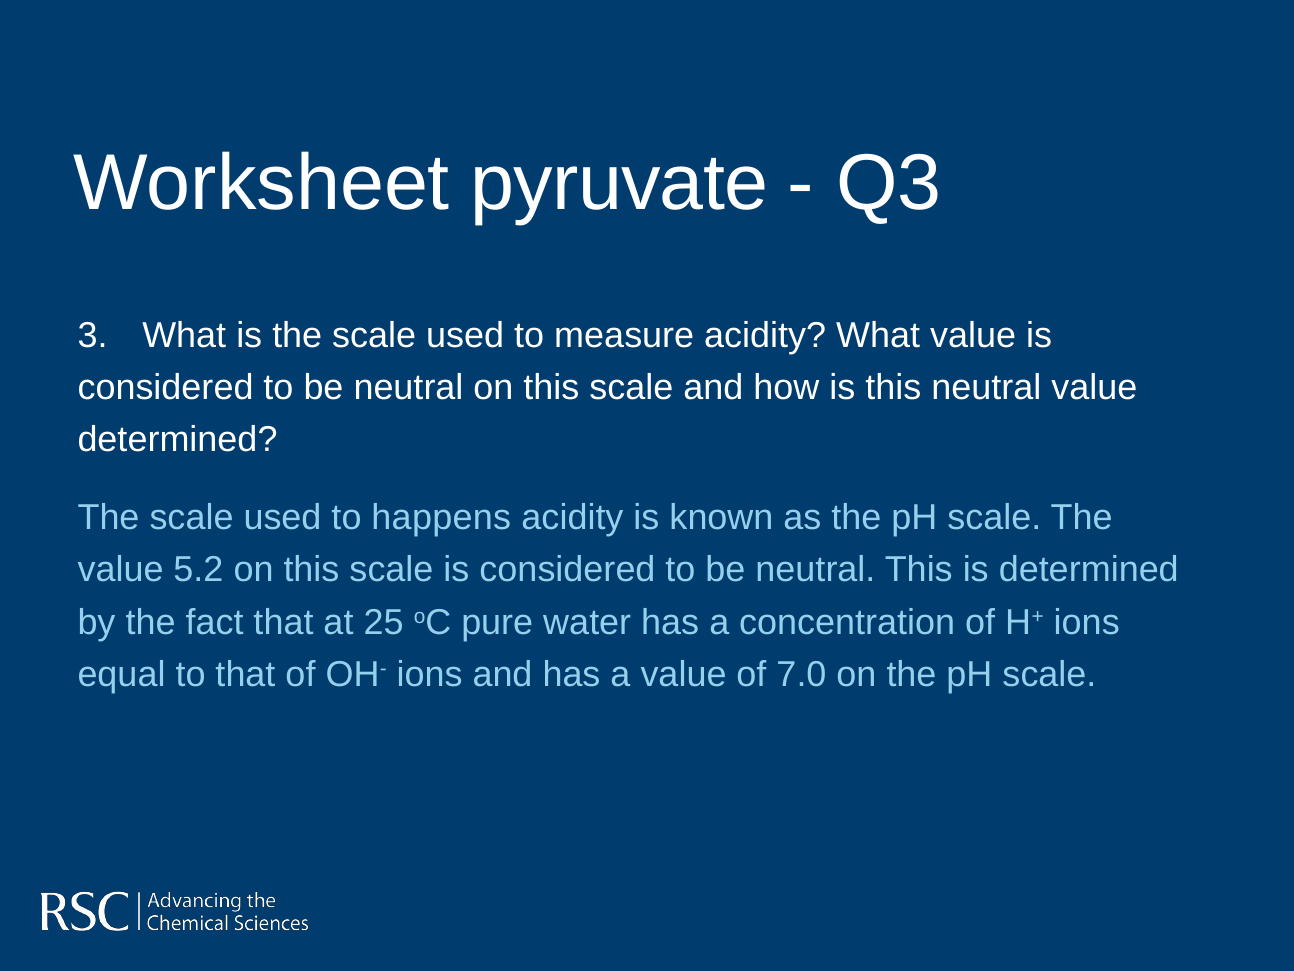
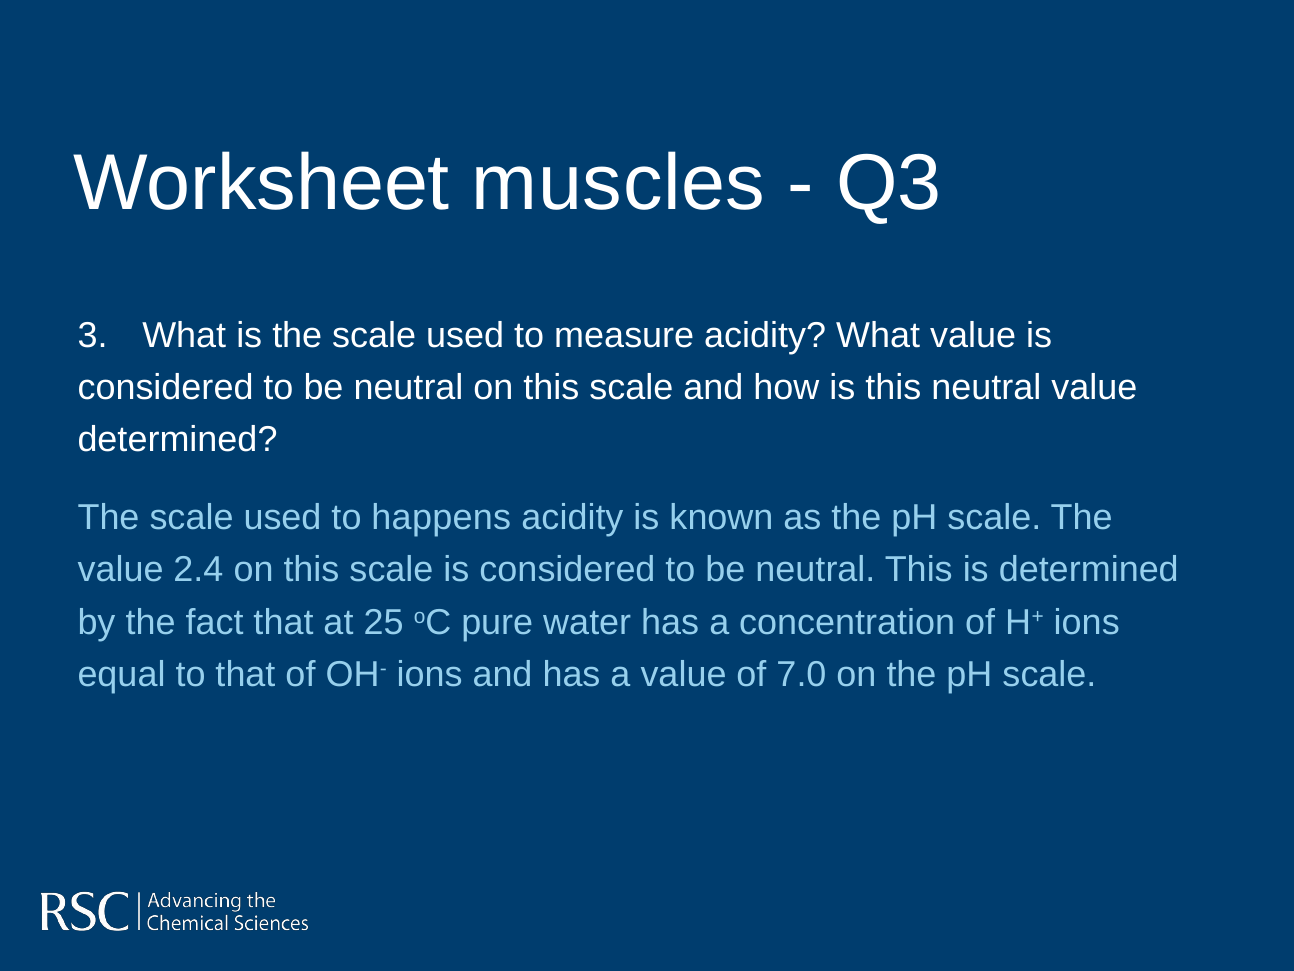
pyruvate: pyruvate -> muscles (619, 183)
5.2: 5.2 -> 2.4 (198, 570)
